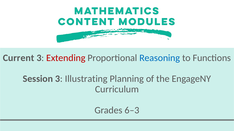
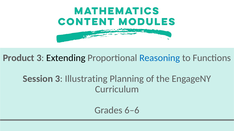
Current: Current -> Product (19, 58)
Extending colour: red -> black (66, 58)
6–3: 6–3 -> 6–6 (132, 111)
